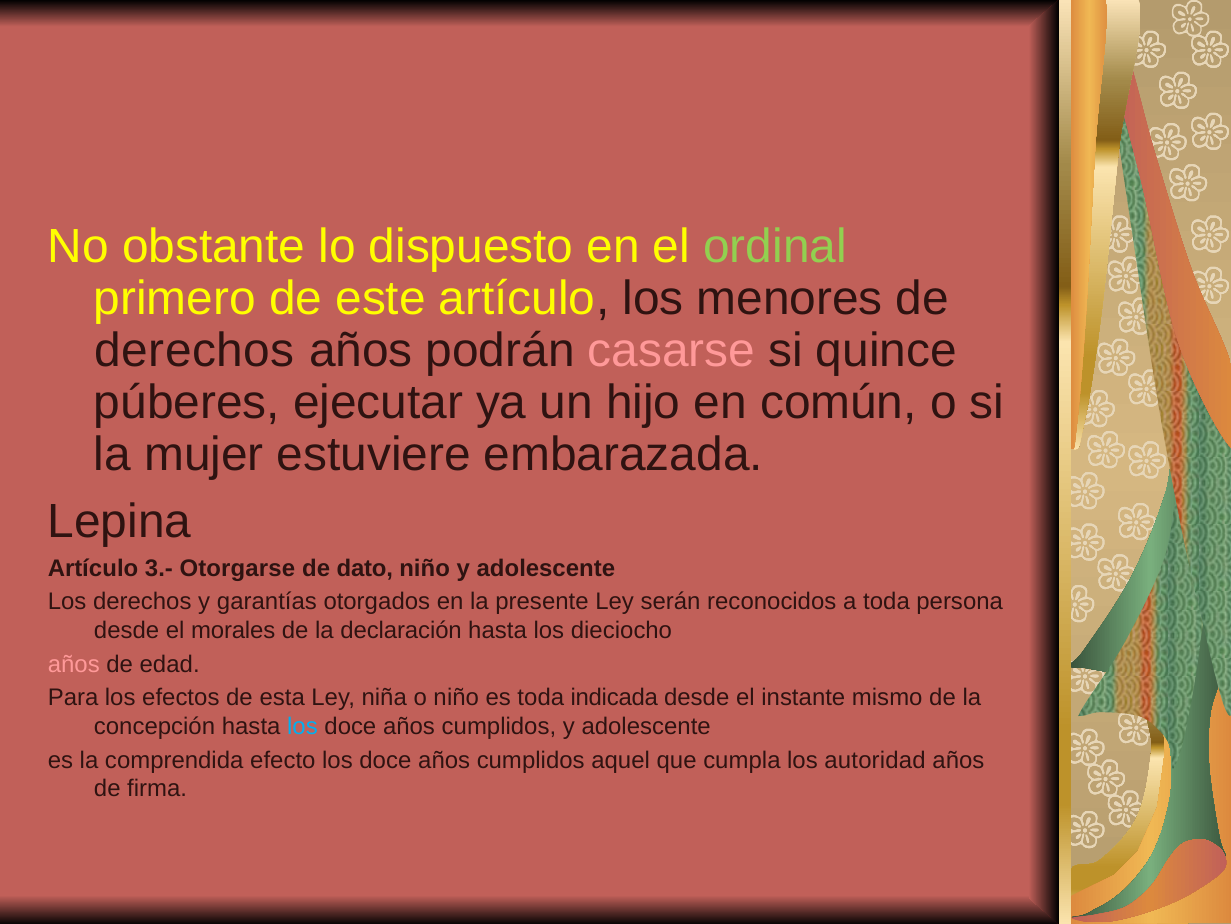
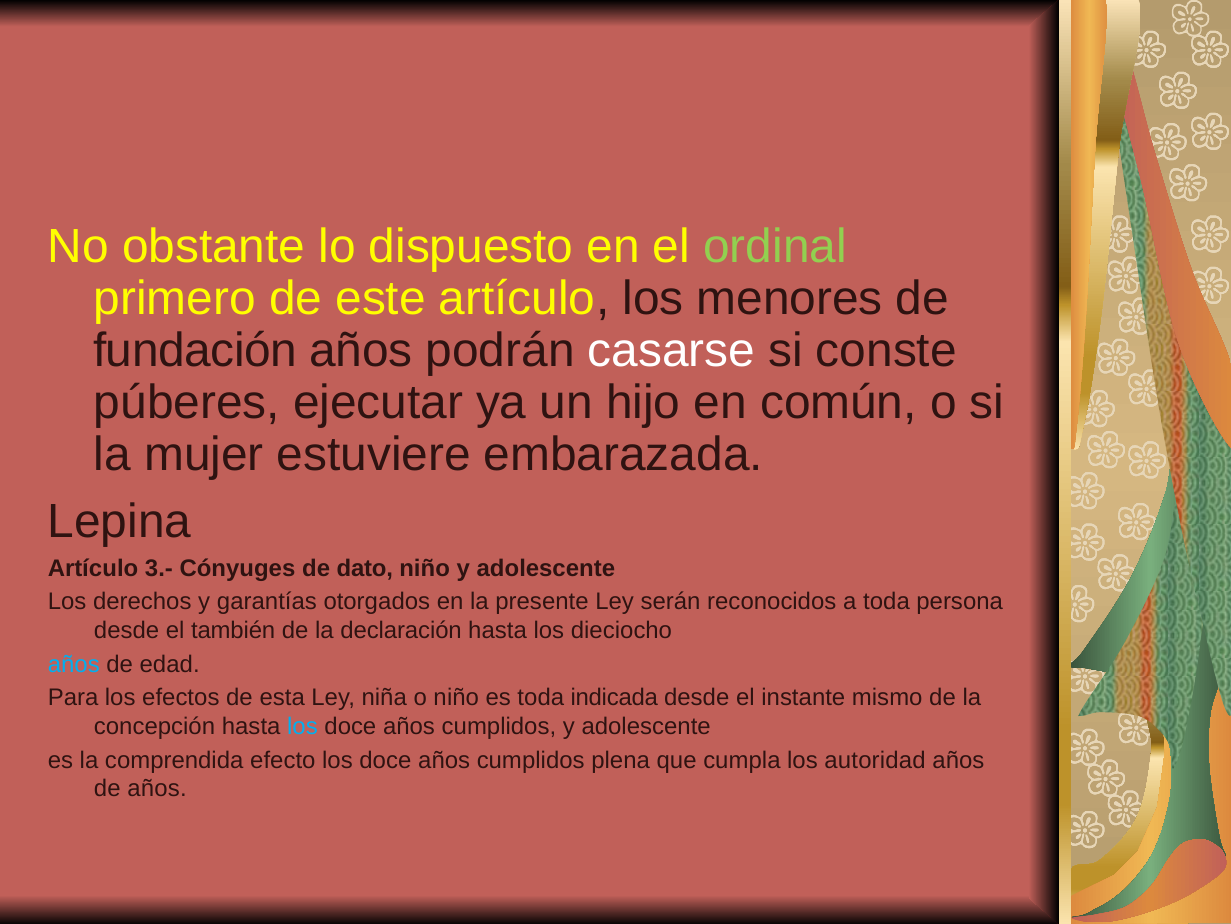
derechos: derechos -> fundación (195, 350)
casarse colour: pink -> white (671, 350)
quince: quince -> conste (886, 350)
Otorgarse: Otorgarse -> Cónyuges (237, 568)
morales: morales -> también (233, 630)
años colour: pink -> light blue (74, 664)
aquel: aquel -> plena (621, 759)
de firma: firma -> años (157, 788)
